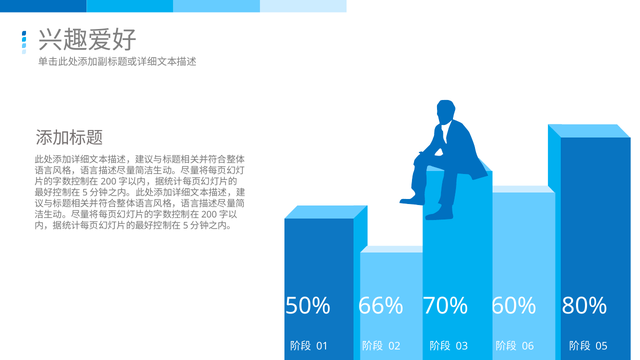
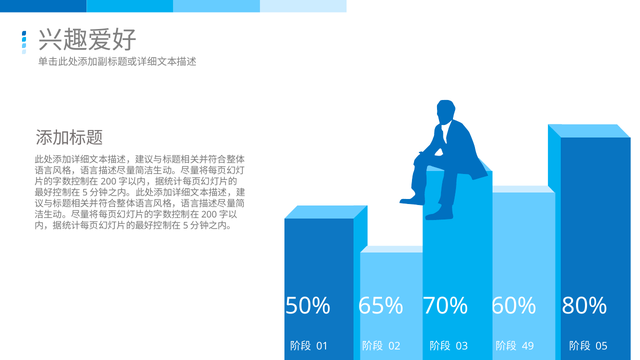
66%: 66% -> 65% (381, 306)
06: 06 -> 49 (528, 346)
